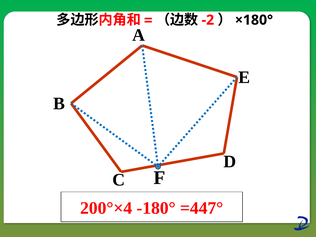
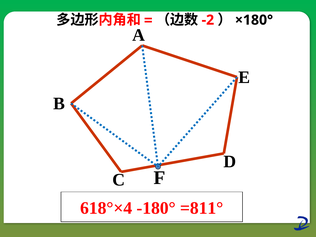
200°×4: 200°×4 -> 618°×4 (106, 208)
=447°: =447° -> =811° (202, 208)
